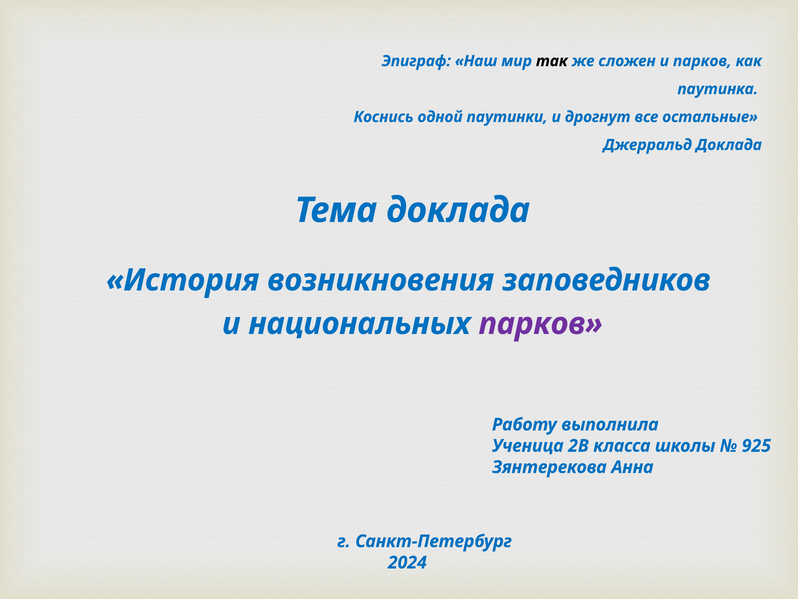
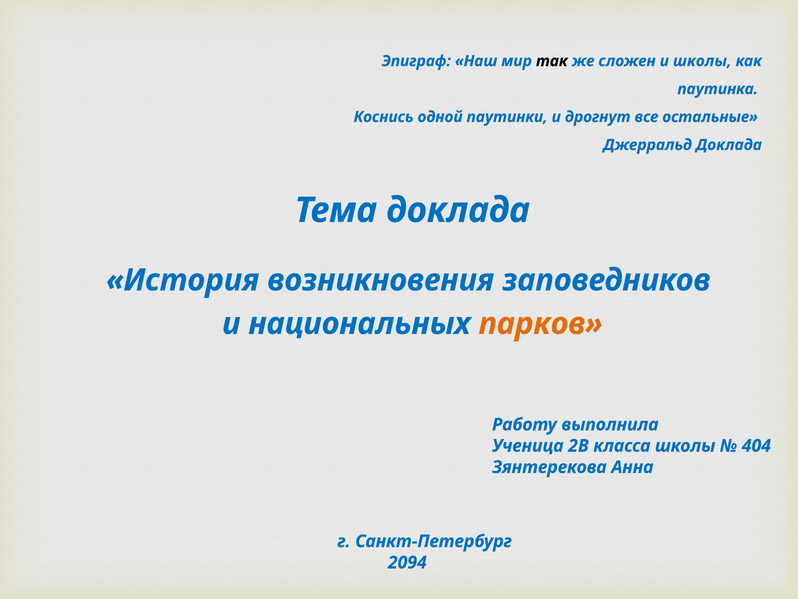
и парков: парков -> школы (702, 61)
парков colour: purple -> orange (541, 323)
925: 925 -> 404 (756, 446)
2024: 2024 -> 2094 (407, 562)
